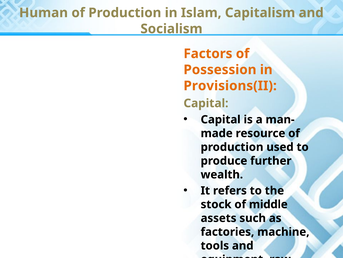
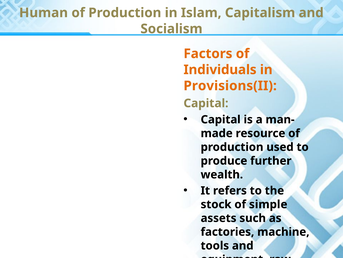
Possession: Possession -> Individuals (220, 70)
middle: middle -> simple (268, 204)
